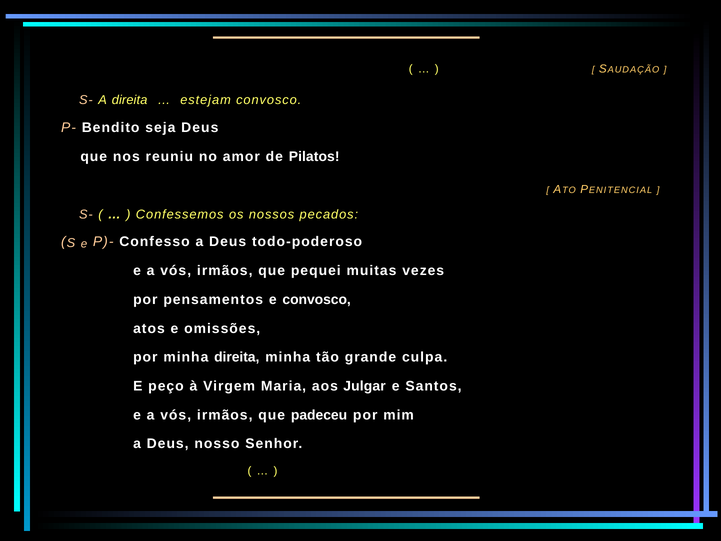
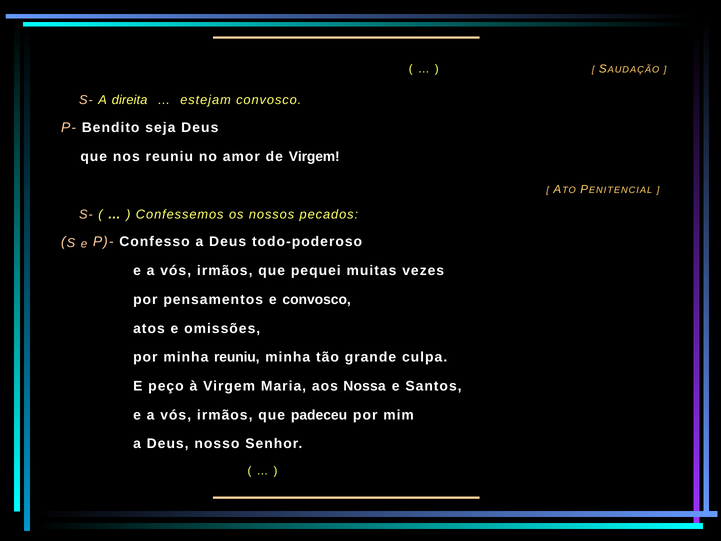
de Pilatos: Pilatos -> Virgem (314, 156)
minha direita: direita -> reuniu (237, 357)
Julgar: Julgar -> Nossa (364, 386)
